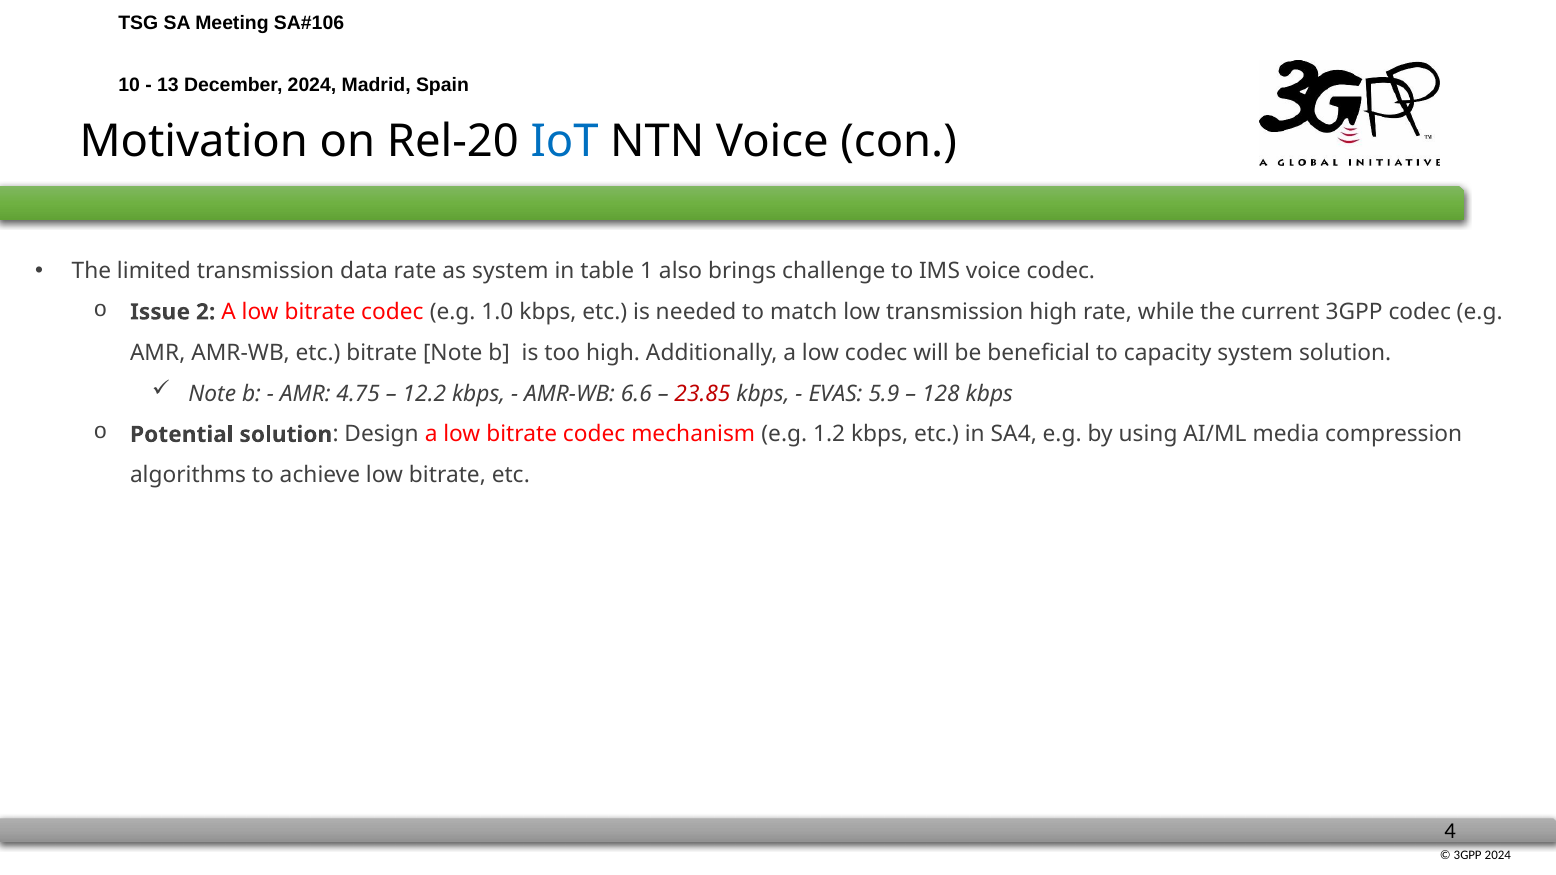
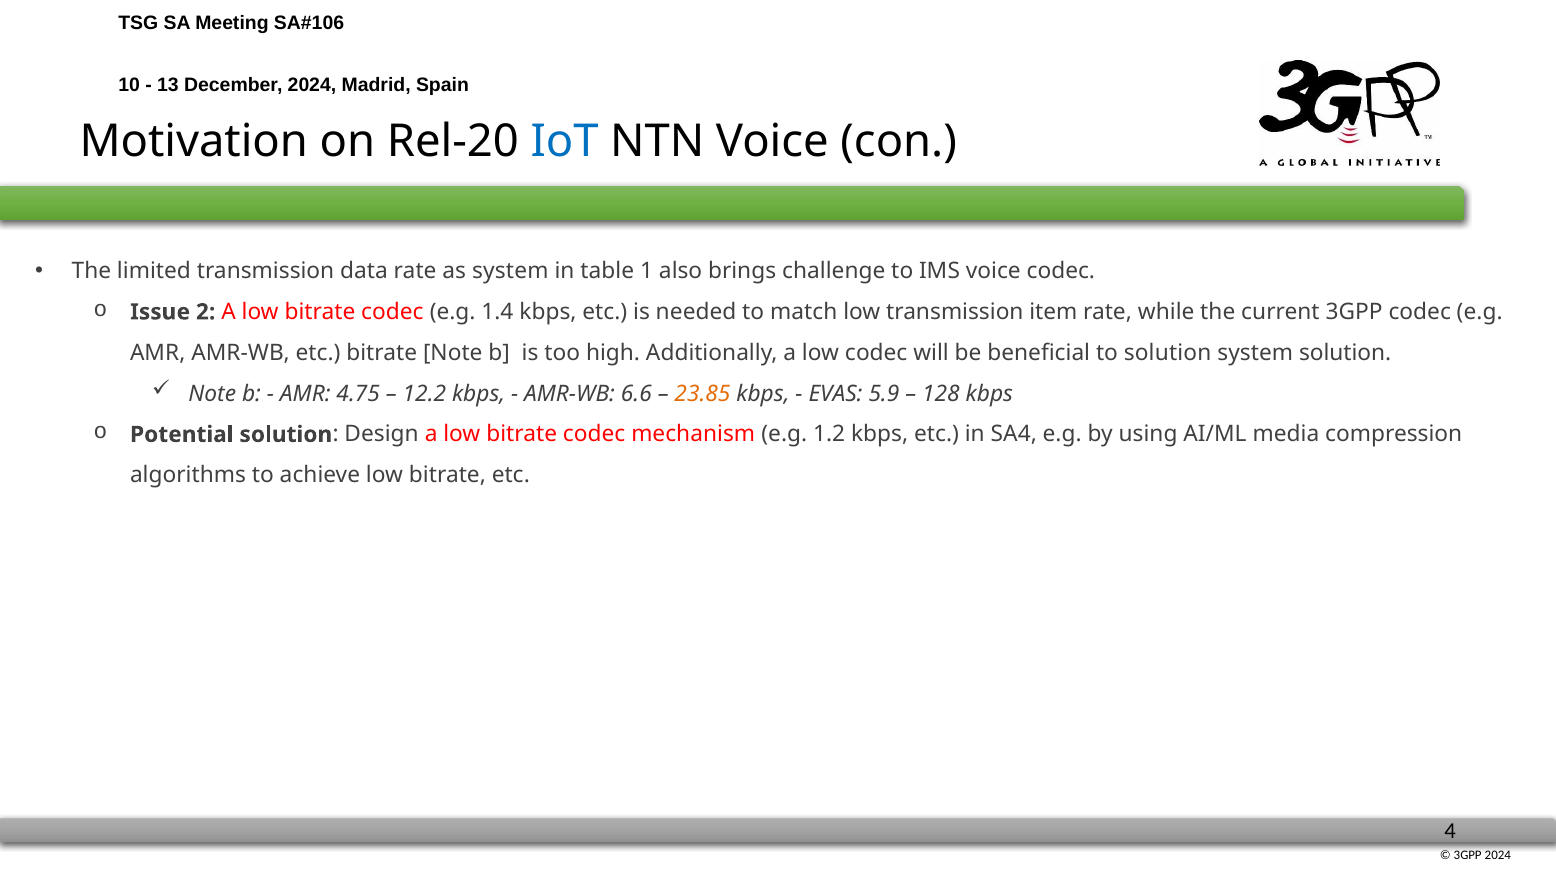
1.0: 1.0 -> 1.4 (497, 312)
transmission high: high -> item (1053, 312)
to capacity: capacity -> solution (1168, 353)
23.85 colour: red -> orange (702, 394)
